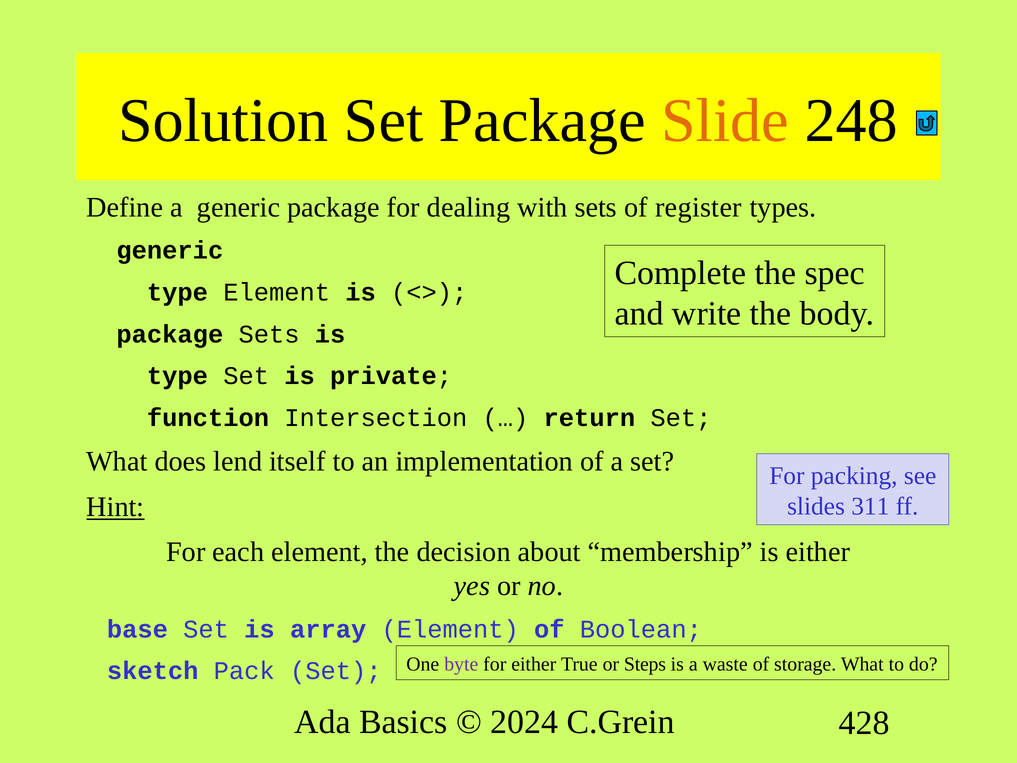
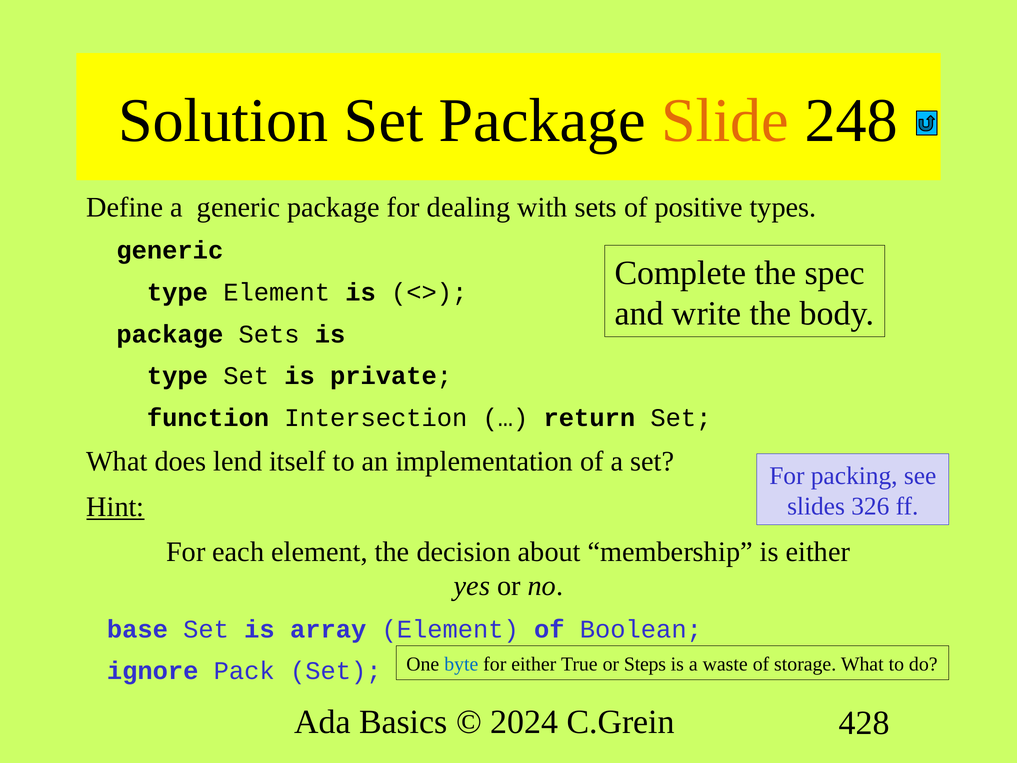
register: register -> positive (699, 207)
311: 311 -> 326 (870, 506)
byte colour: purple -> blue (461, 664)
sketch: sketch -> ignore (153, 671)
